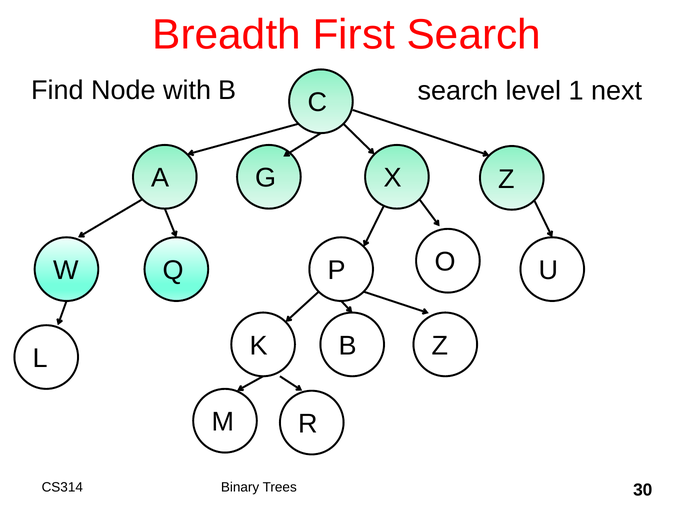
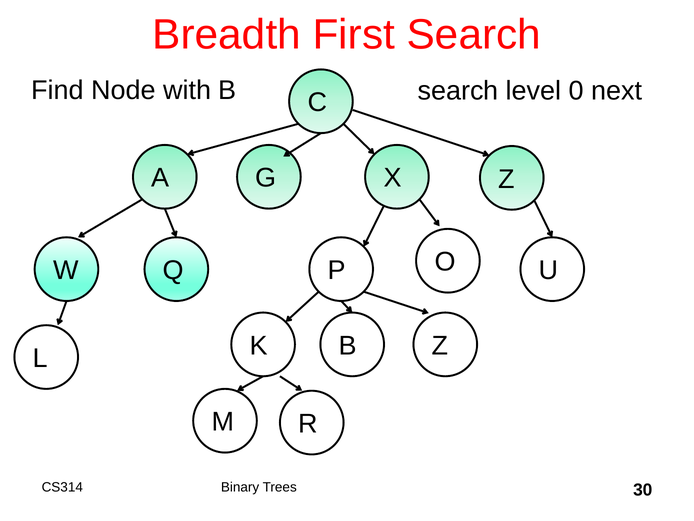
1: 1 -> 0 (576, 91)
